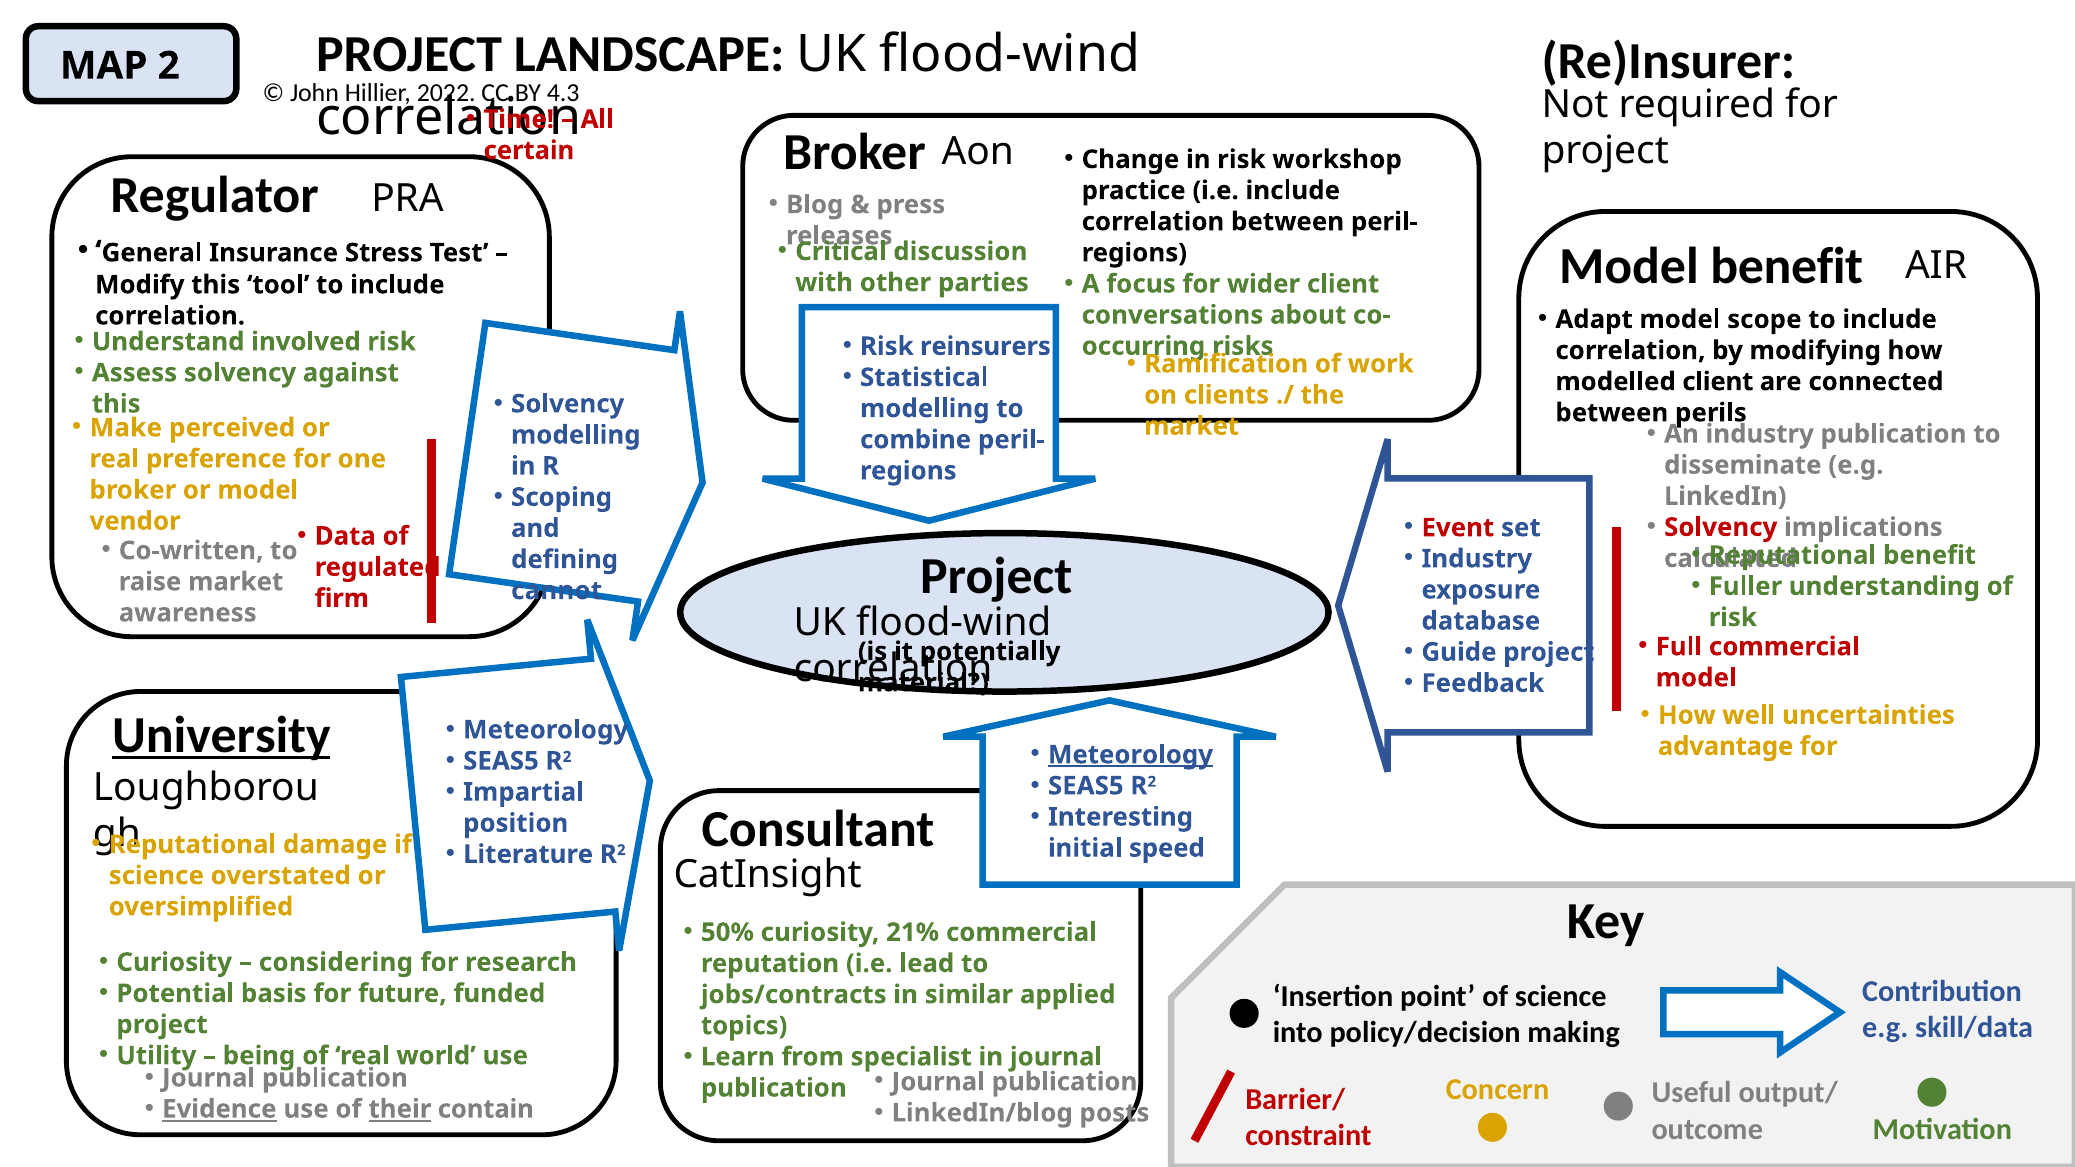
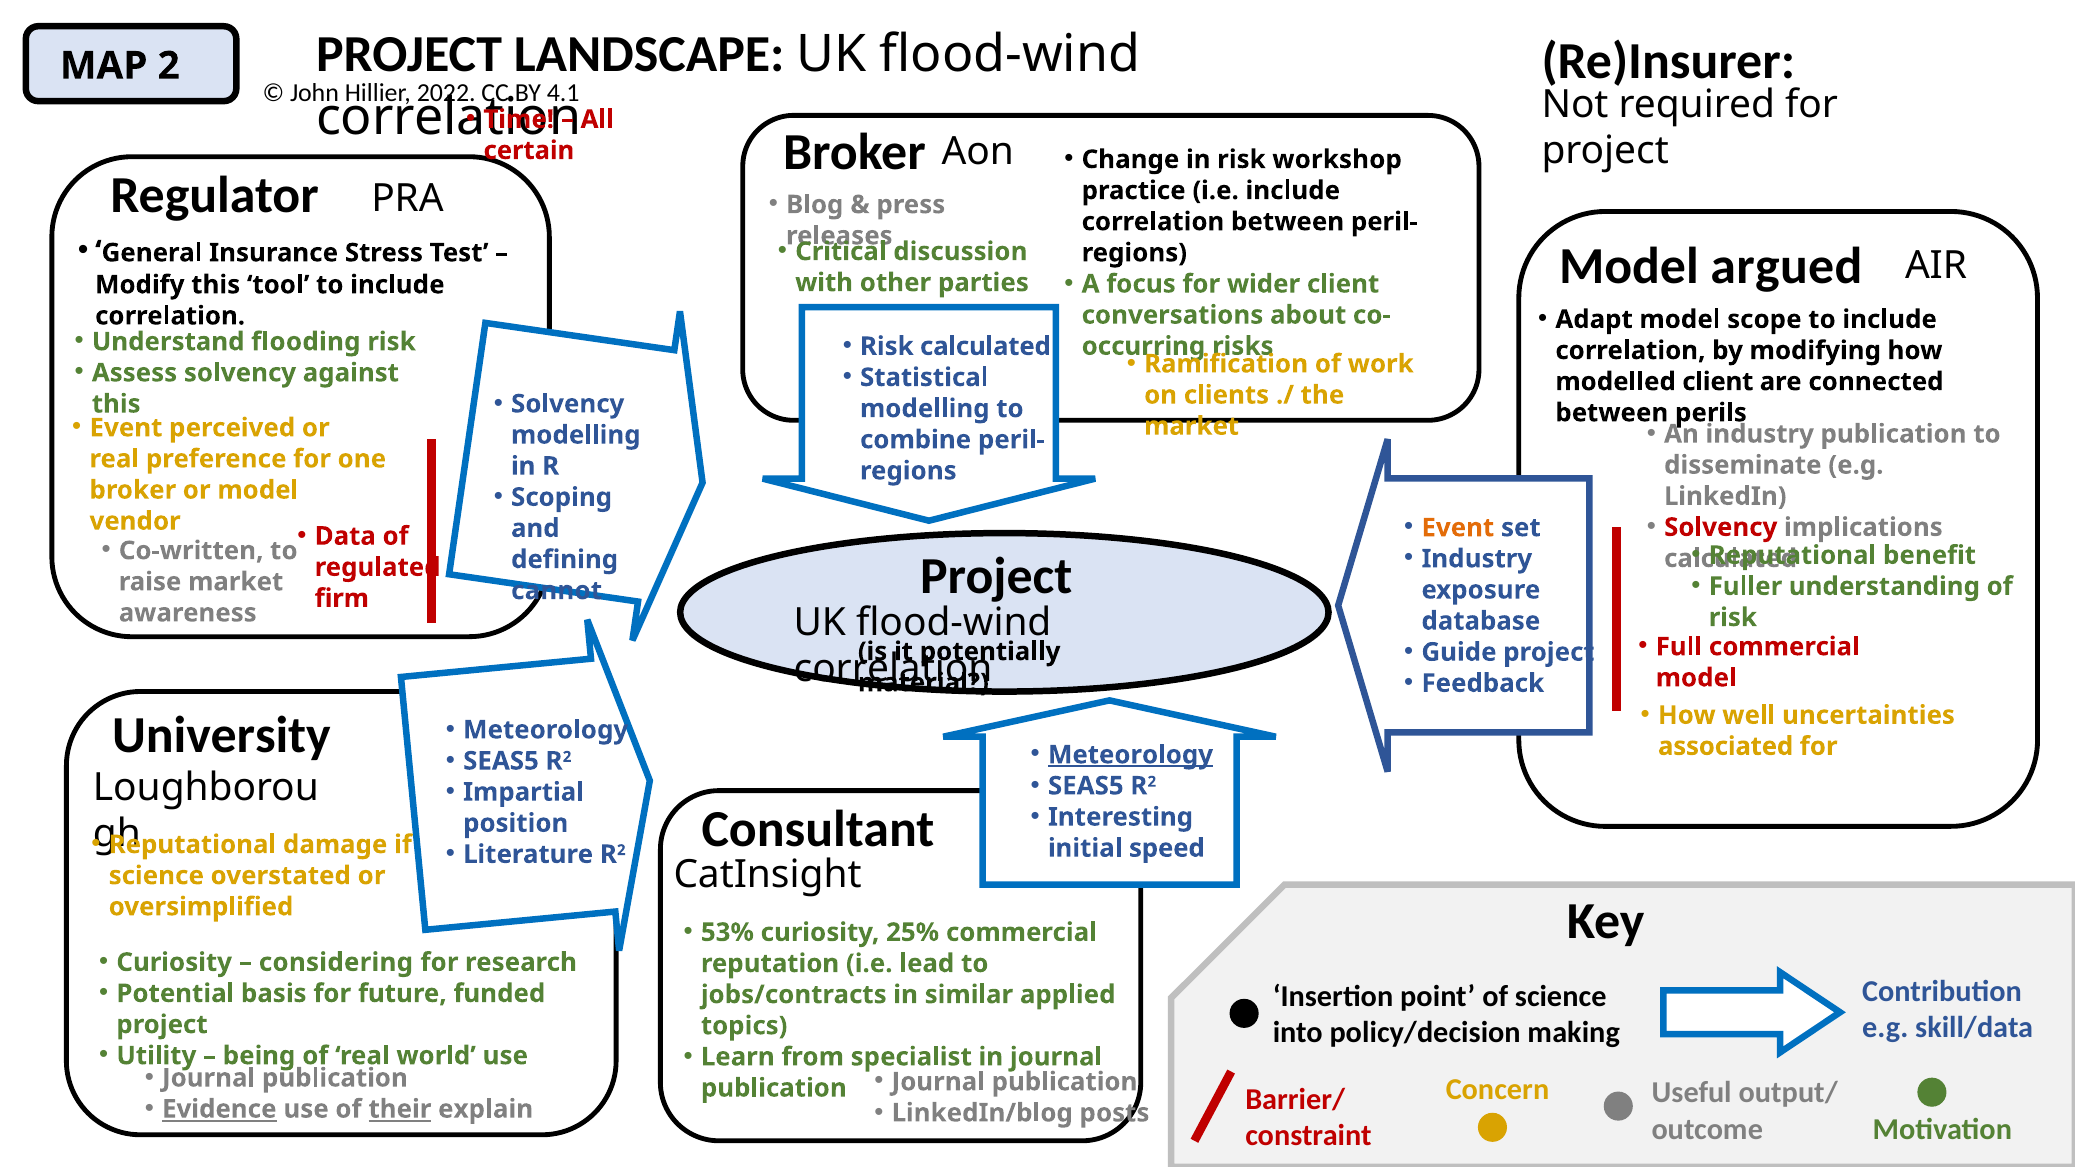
4.3: 4.3 -> 4.1 (563, 93)
Model benefit: benefit -> argued (1786, 266)
involved: involved -> flooding (306, 342)
Risk reinsurers: reinsurers -> calculated (985, 346)
Make: Make -> Event (126, 428)
Event colour: red -> orange (1458, 528)
University underline: present -> none (221, 736)
advantage: advantage -> associated (1726, 746)
50%: 50% -> 53% (727, 933)
21%: 21% -> 25% (913, 933)
contain: contain -> explain (486, 1109)
